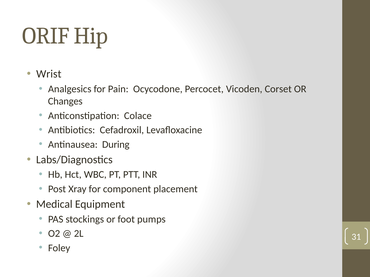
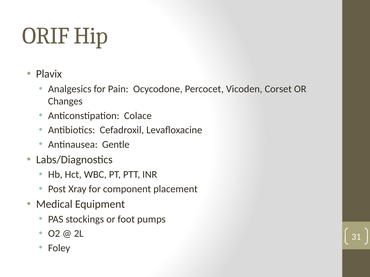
Wrist: Wrist -> Plavix (49, 74)
During: During -> Gentle (116, 145)
